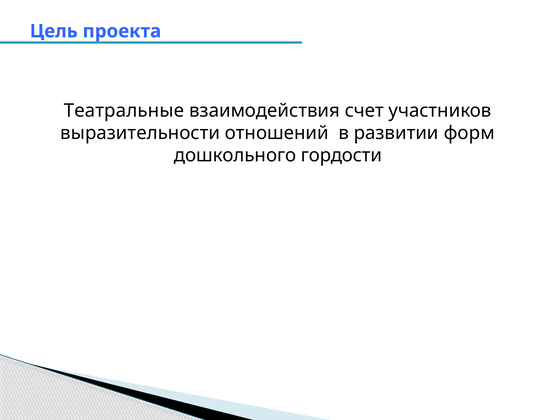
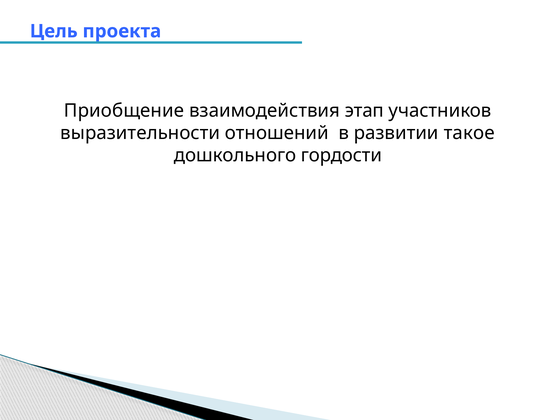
Театральные: Театральные -> Приобщение (124, 111)
счет: счет -> этап (364, 111)
форм: форм -> такое (469, 133)
